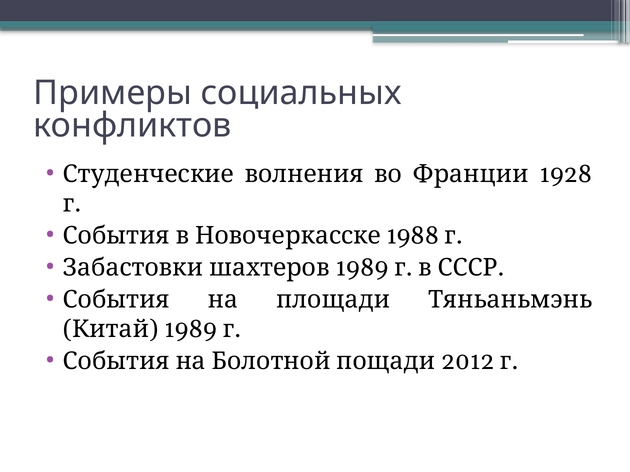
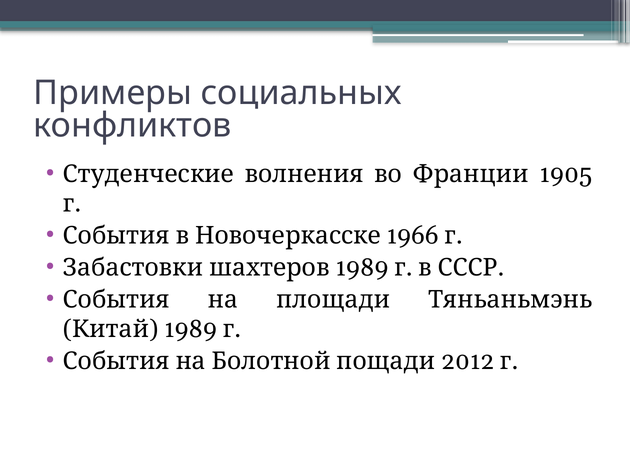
1928: 1928 -> 1905 (566, 174)
1988: 1988 -> 1966 (413, 236)
